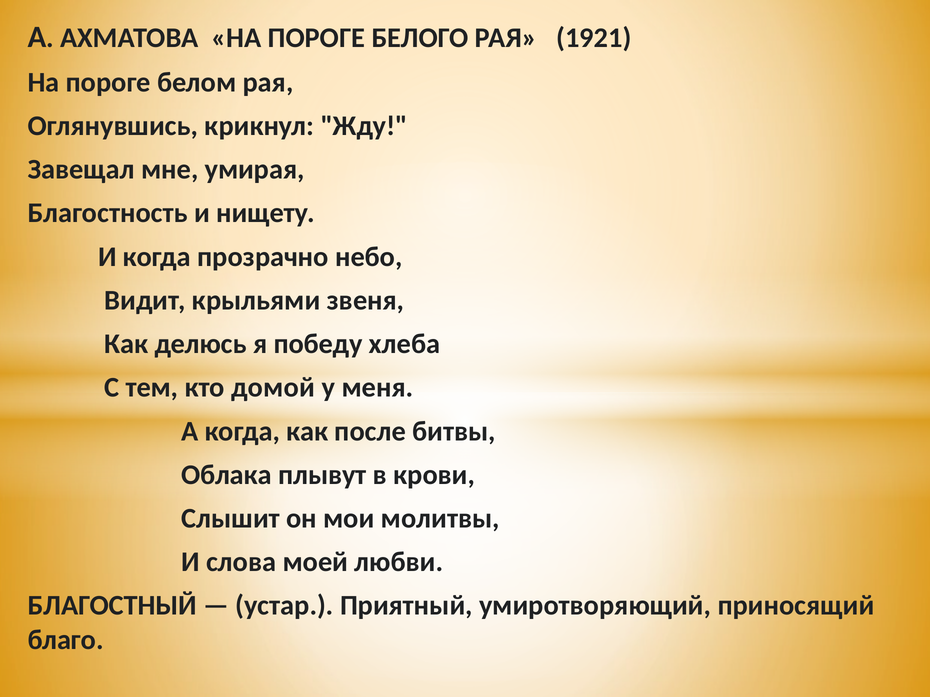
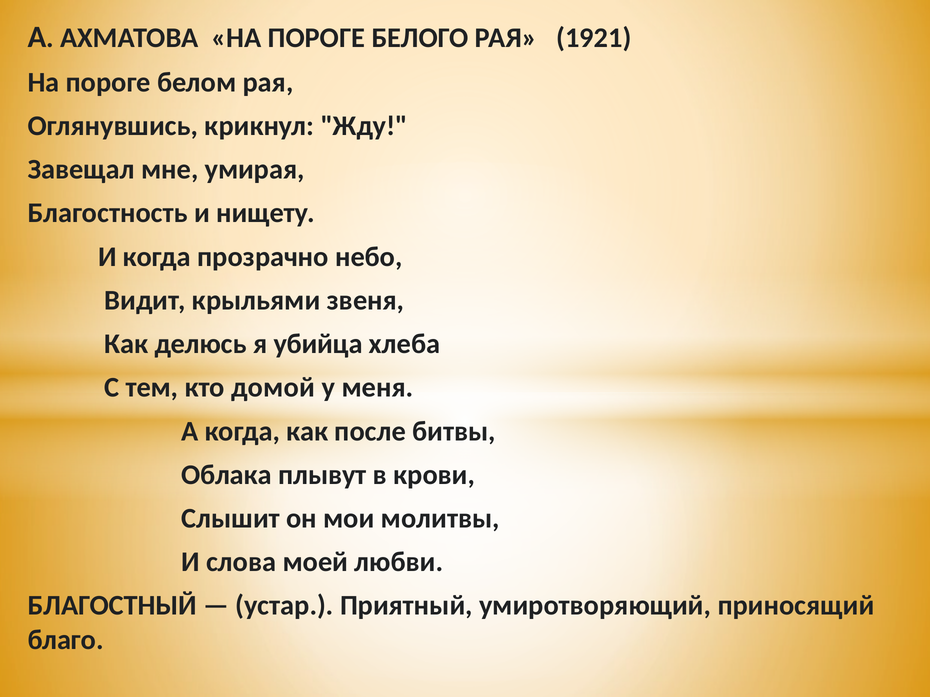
победу: победу -> убийца (318, 344)
